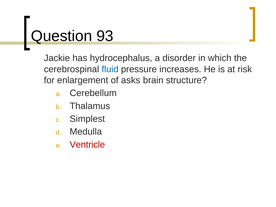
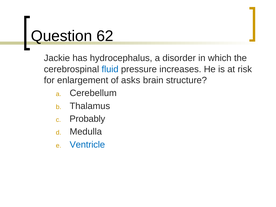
93: 93 -> 62 (105, 36)
Simplest: Simplest -> Probably (87, 119)
Ventricle colour: red -> blue (87, 145)
